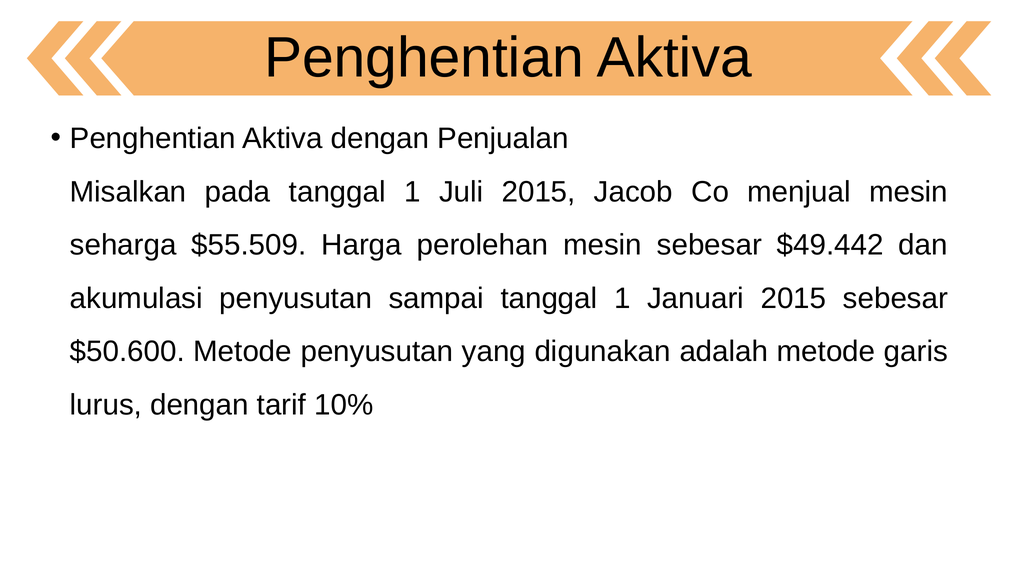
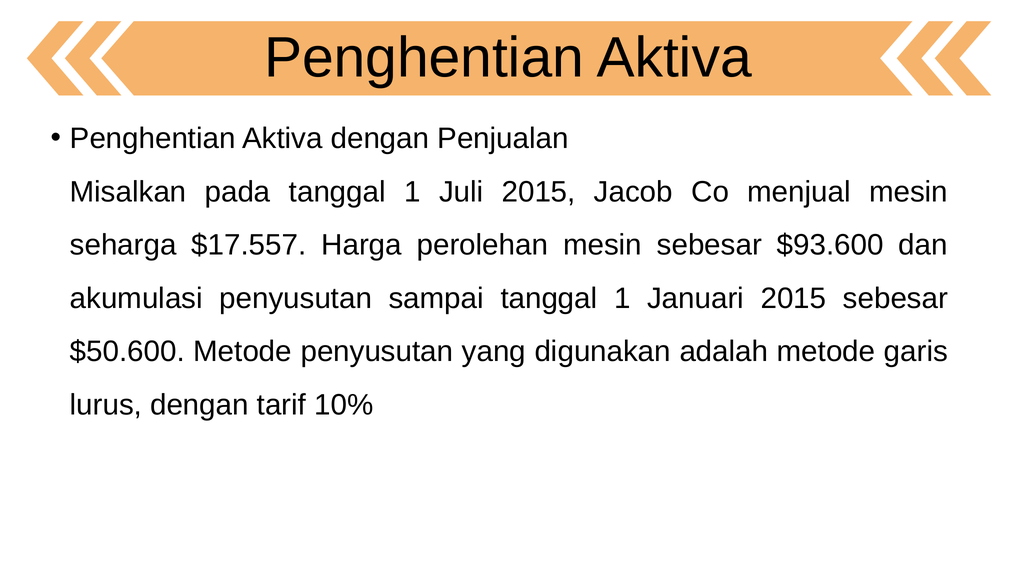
$55.509: $55.509 -> $17.557 (249, 245)
$49.442: $49.442 -> $93.600 (830, 245)
